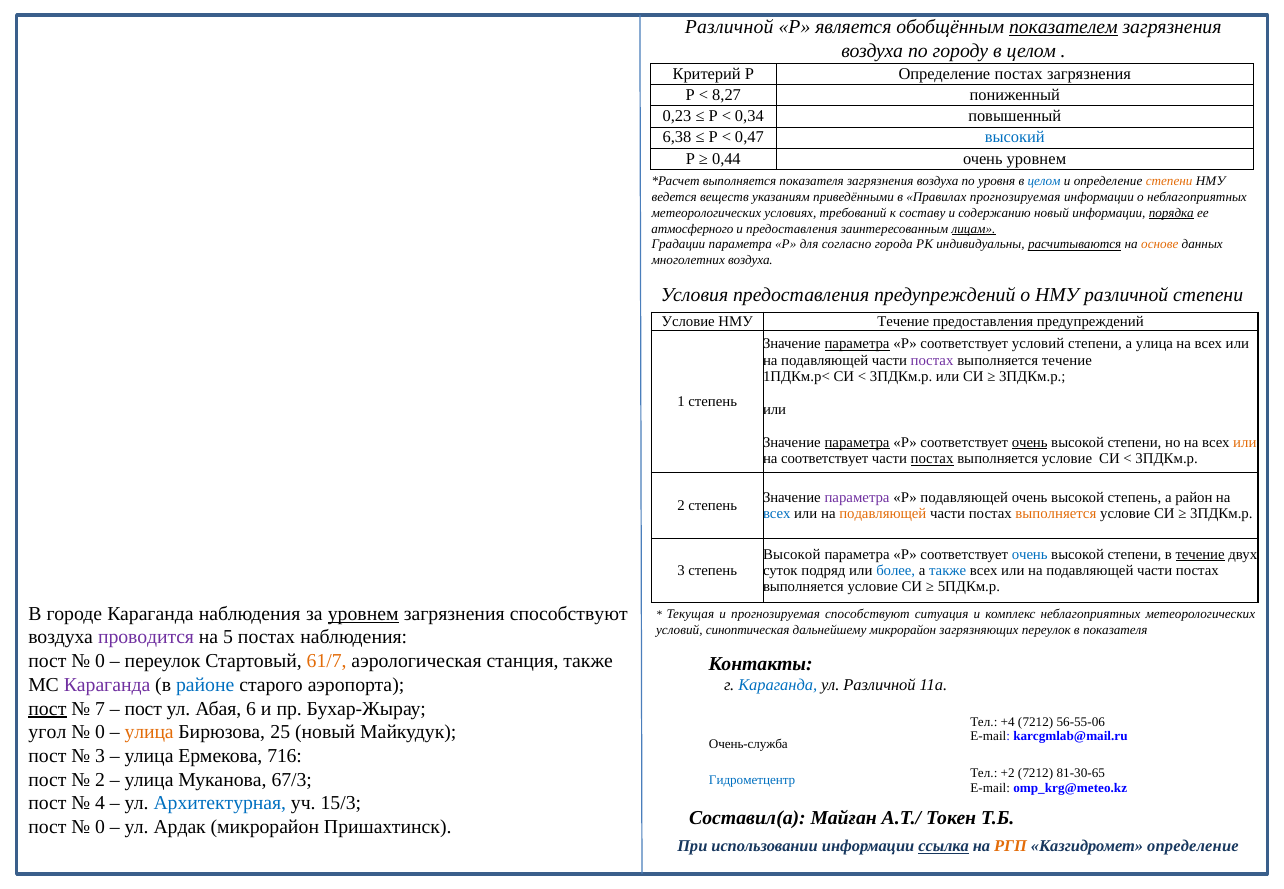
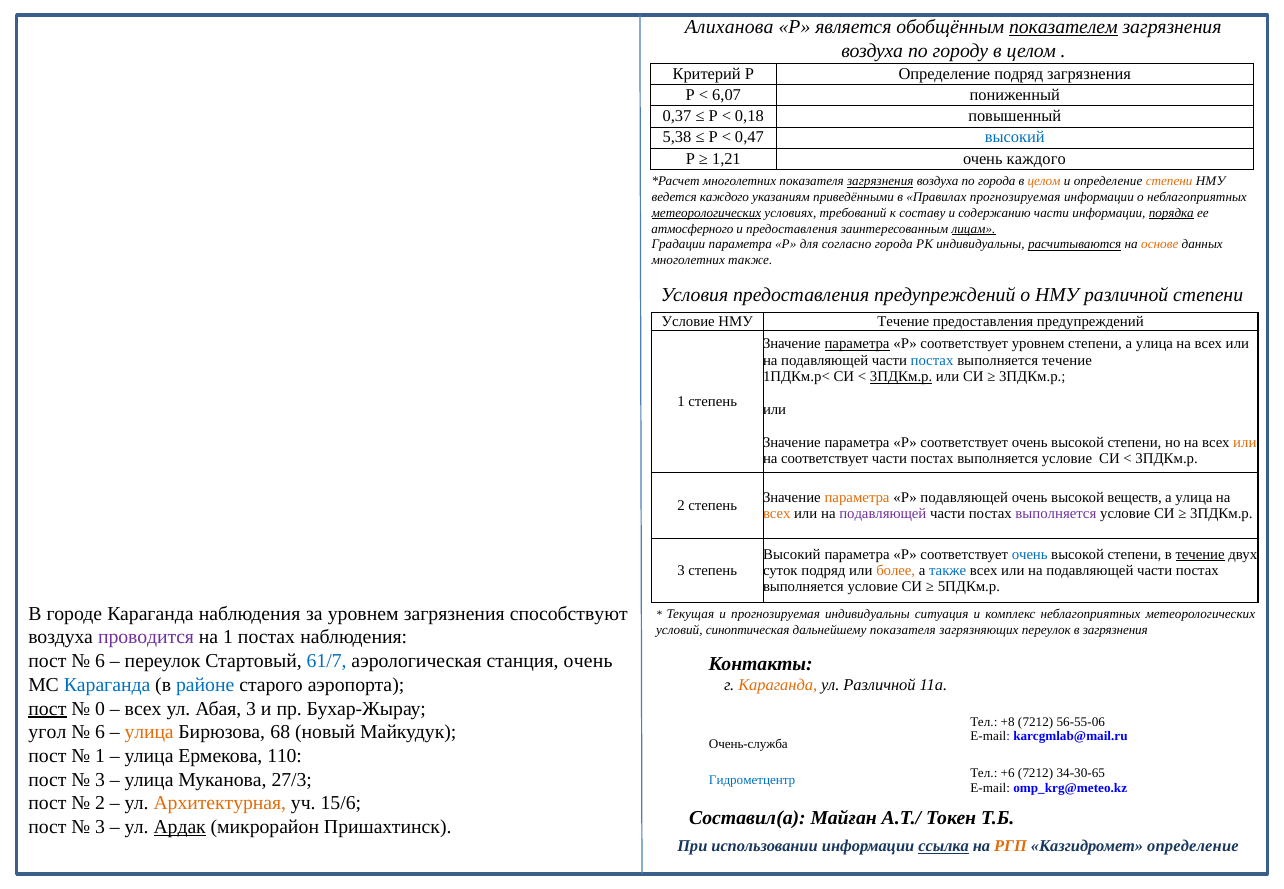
Различной: Различной -> Алиханова (729, 27)
Определение постах: постах -> подряд (1019, 74)
8,27: 8,27 -> 6,07 (727, 95)
0,23: 0,23 -> 0,37 (677, 116)
0,34: 0,34 -> 0,18 (749, 116)
6,38: 6,38 -> 5,38 (677, 137)
0,44: 0,44 -> 1,21 (726, 159)
очень уровнем: уровнем -> каждого (1036, 159)
выполняется: выполняется -> многолетних (739, 181)
загрязнения underline: none -> present (880, 181)
по уровня: уровня -> города (997, 181)
целом colour: blue -> orange (1044, 181)
ведется веществ: веществ -> каждого (725, 197)
метеорологических underline: none -> present (706, 213)
содержанию новый: новый -> части (1051, 213)
многолетних воздуха: воздуха -> также (750, 260)
соответствует условий: условий -> уровнем (1038, 344)
постах colour: purple -> blue (932, 360)
3ПДКм.р underline: none -> present (901, 377)
параметра underline: present -> none (857, 442)
очень underline: present -> none (1030, 442)
постах underline: present -> none (932, 459)
параметра colour: purple -> orange (857, 497)
высокой степень: степень -> веществ (1135, 497)
район: район -> улица (1194, 497)
всех colour: blue -> orange (777, 514)
подавляющей colour: orange -> purple (883, 514)
выполняется colour: orange -> purple (1056, 514)
Высокой: Высокой -> Высокий (792, 554)
более colour: blue -> orange (896, 570)
уровнем underline: present -> none (363, 614)
прогнозируемая способствуют: способствуют -> индивидуальны (867, 615)
дальнейшему микрорайон: микрорайон -> показателя (903, 630)
в показателя: показателя -> загрязнения (1115, 630)
на 5: 5 -> 1 (228, 637)
0: 0 -> 6 (100, 661)
61/7 colour: orange -> blue (327, 661)
станция также: также -> очень (588, 661)
Караганда colour: purple -> blue (107, 685)
Караганда colour: blue -> orange (778, 685)
7: 7 -> 0 (100, 708)
пост: пост -> всех (143, 708)
Абая 6: 6 -> 3 (251, 708)
+4: +4 -> +8 (1008, 722)
0: 0 -> 6 (100, 732)
25: 25 -> 68 (280, 732)
3: 3 -> 1 (100, 756)
716: 716 -> 110 (285, 756)
+2: +2 -> +6 (1008, 773)
81-30-65: 81-30-65 -> 34-30-65 (1081, 773)
2: 2 -> 3 (100, 780)
67/3: 67/3 -> 27/3 (292, 780)
4: 4 -> 2 (100, 803)
Архитектурная colour: blue -> orange (220, 803)
15/3: 15/3 -> 15/6 (341, 803)
0: 0 -> 3 (100, 827)
Ардак underline: none -> present (180, 827)
